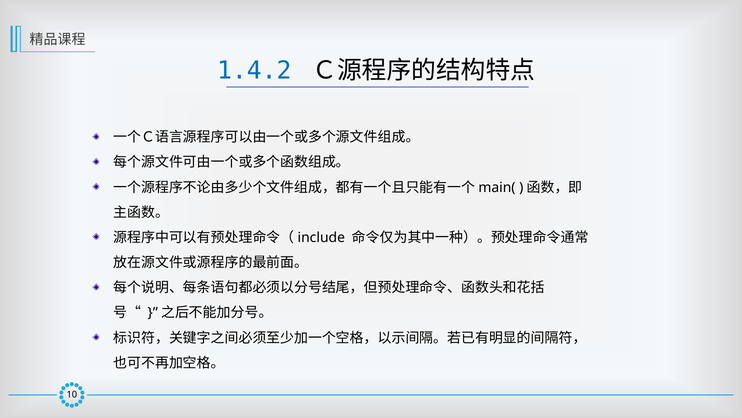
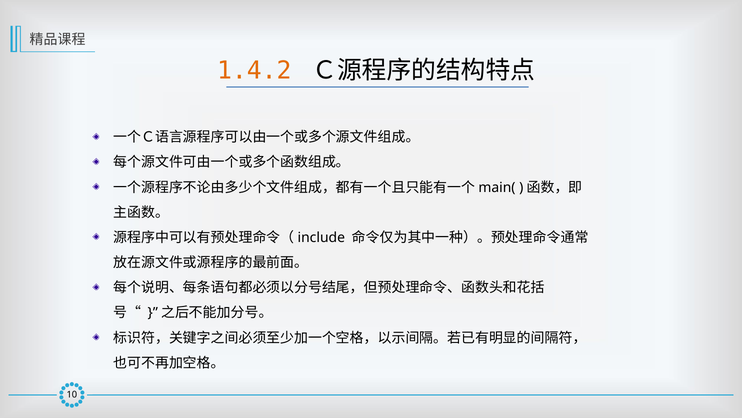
1.4.2 colour: blue -> orange (254, 71)
